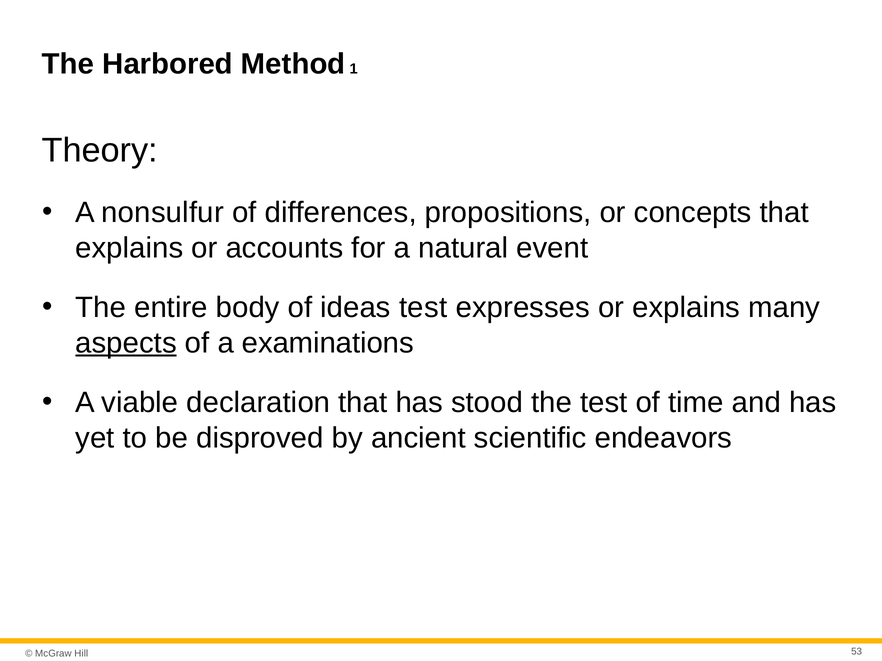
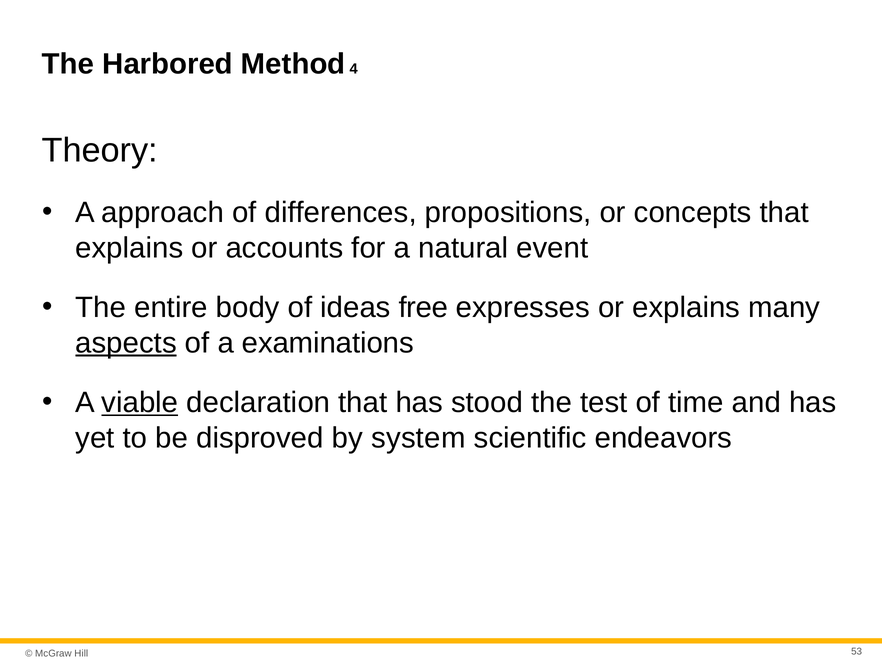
1: 1 -> 4 (354, 69)
nonsulfur: nonsulfur -> approach (163, 213)
ideas test: test -> free (423, 308)
viable underline: none -> present (140, 403)
ancient: ancient -> system (418, 438)
